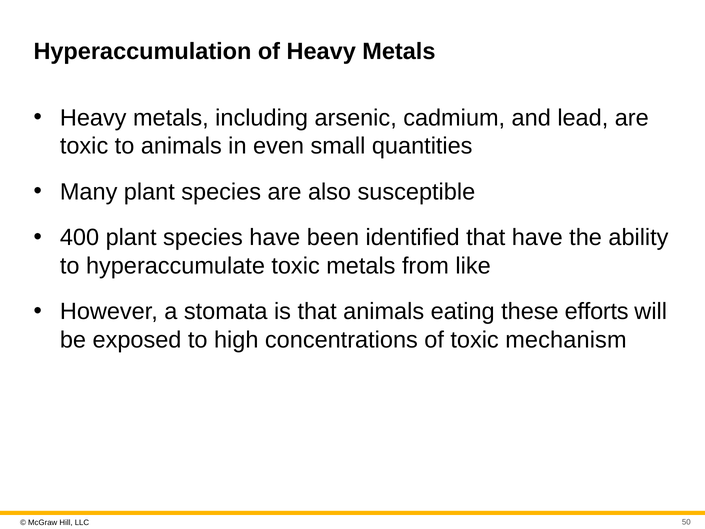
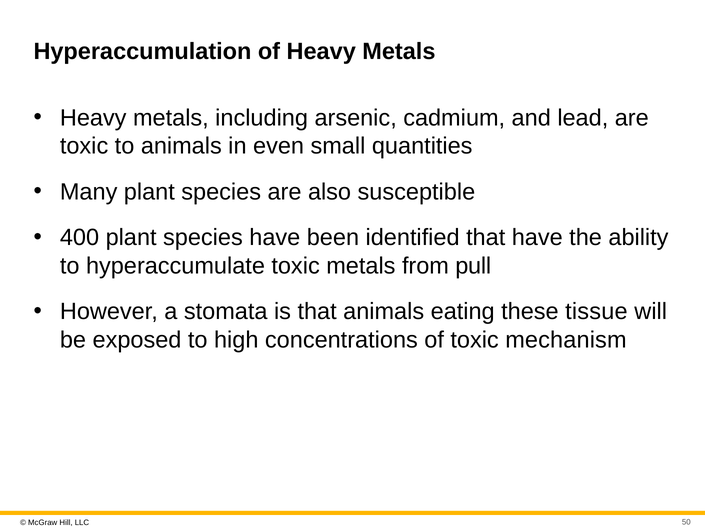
like: like -> pull (473, 266)
efforts: efforts -> tissue (596, 312)
